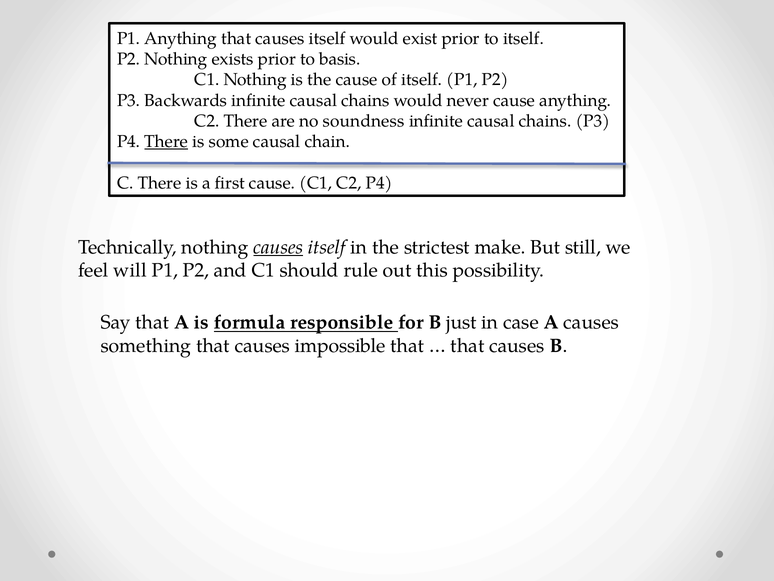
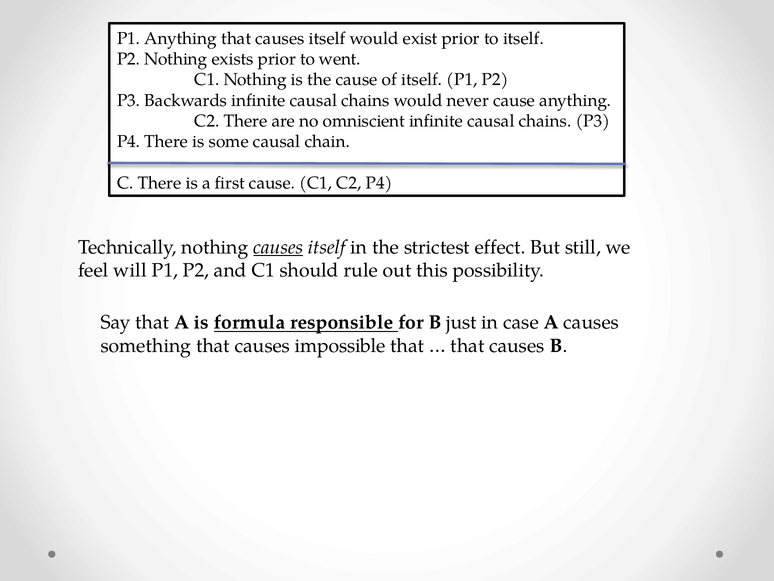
basis: basis -> went (340, 59)
soundness: soundness -> omniscient (364, 121)
There underline: present -> none (166, 142)
make: make -> effect (500, 247)
